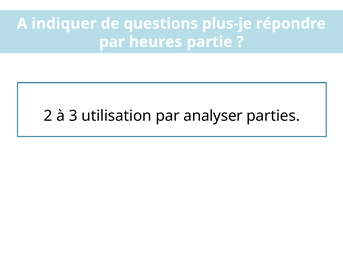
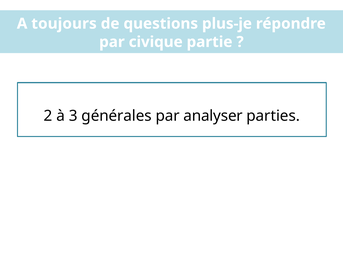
indiquer: indiquer -> toujours (64, 24)
heures: heures -> civique (156, 42)
utilisation: utilisation -> générales (117, 116)
